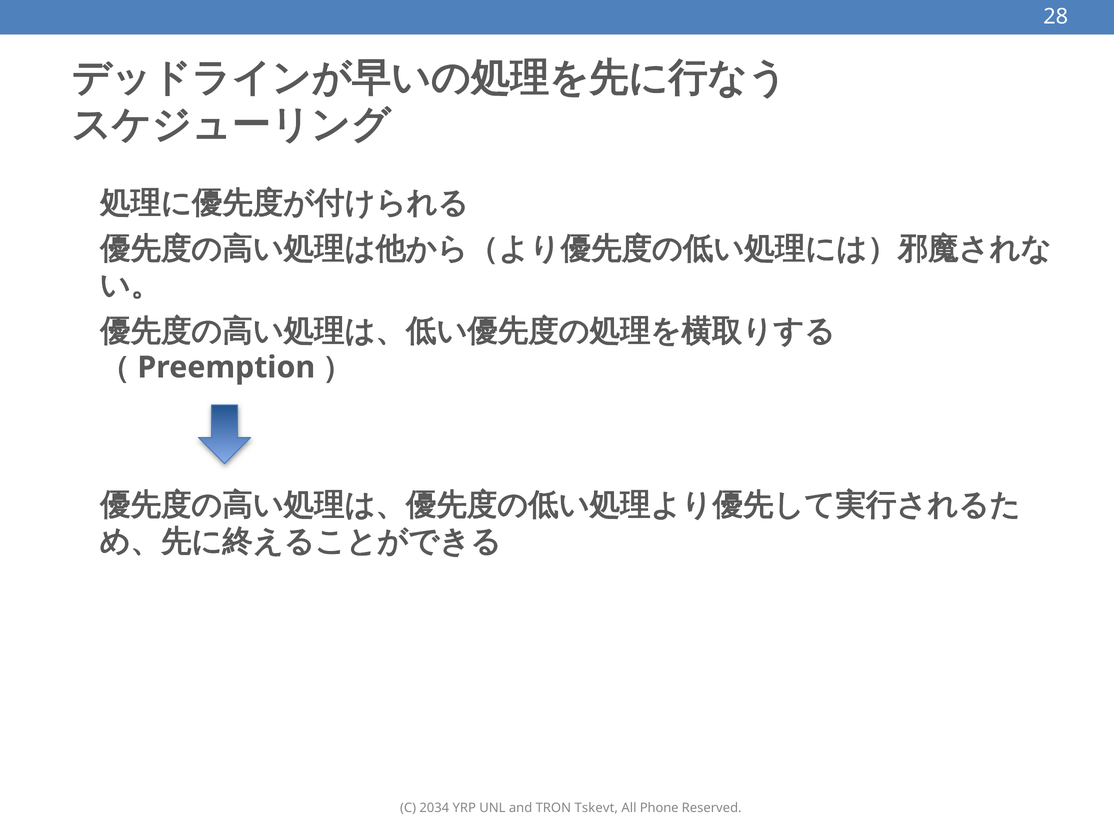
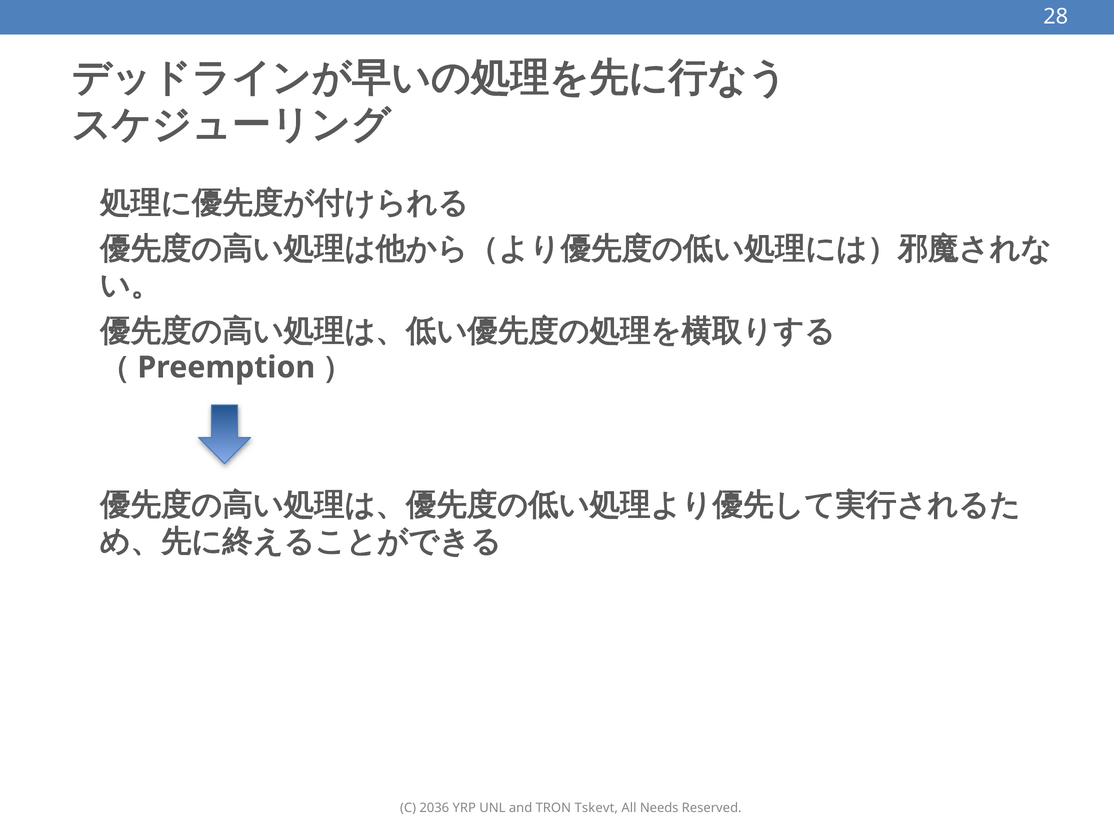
2034: 2034 -> 2036 (434, 808)
Phone: Phone -> Needs (659, 808)
